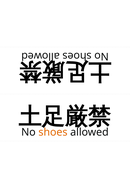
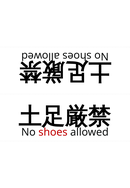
shoes colour: orange -> red (53, 132)
